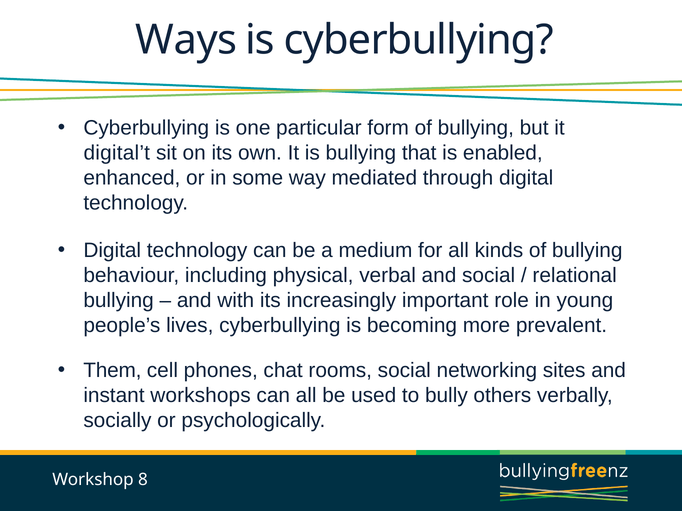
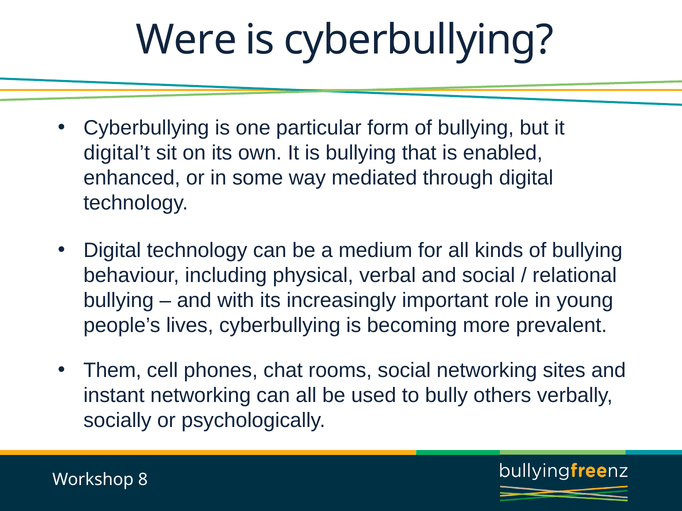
Ways: Ways -> Were (186, 40)
instant workshops: workshops -> networking (201, 396)
